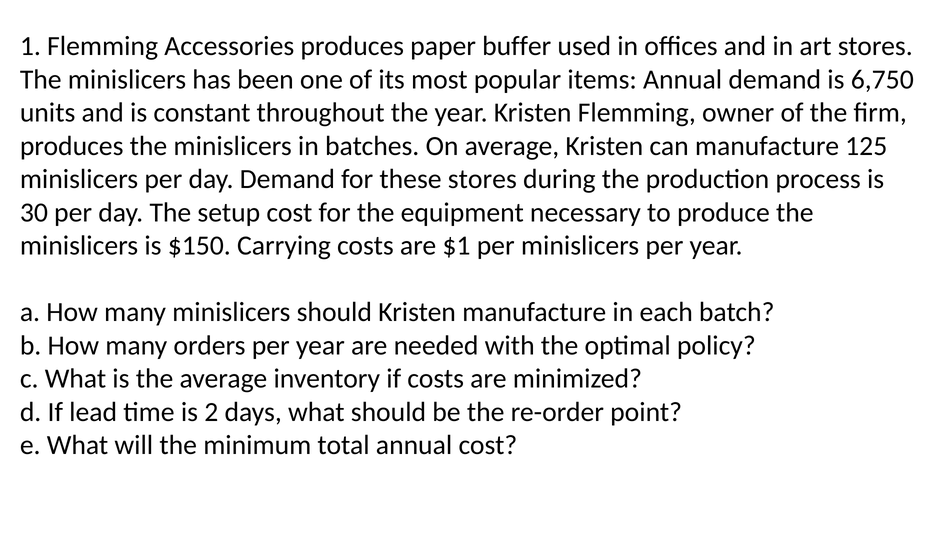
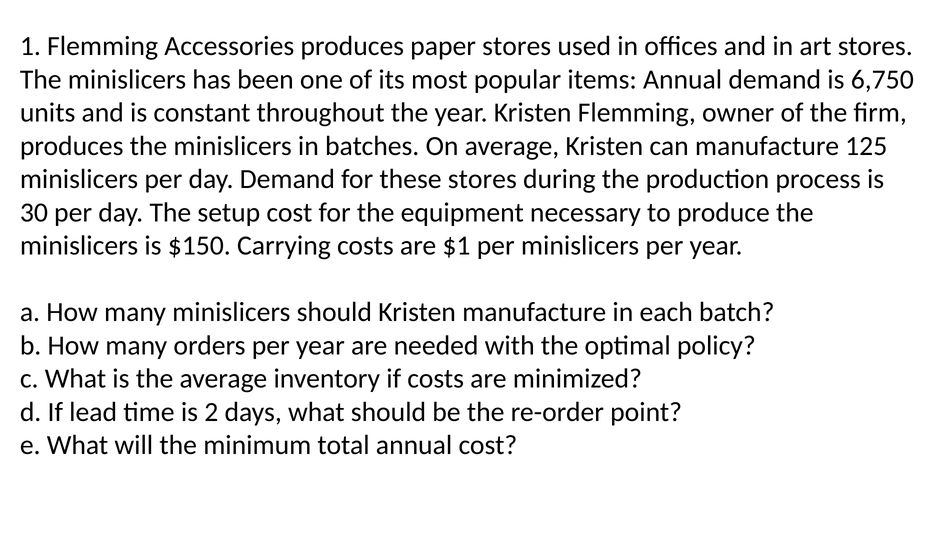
paper buffer: buffer -> stores (517, 46)
